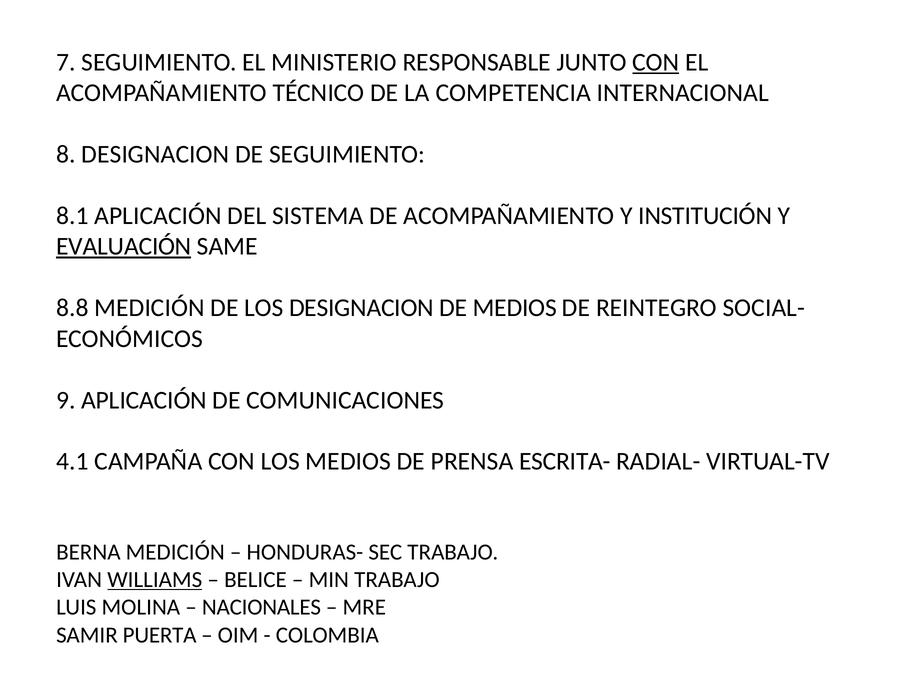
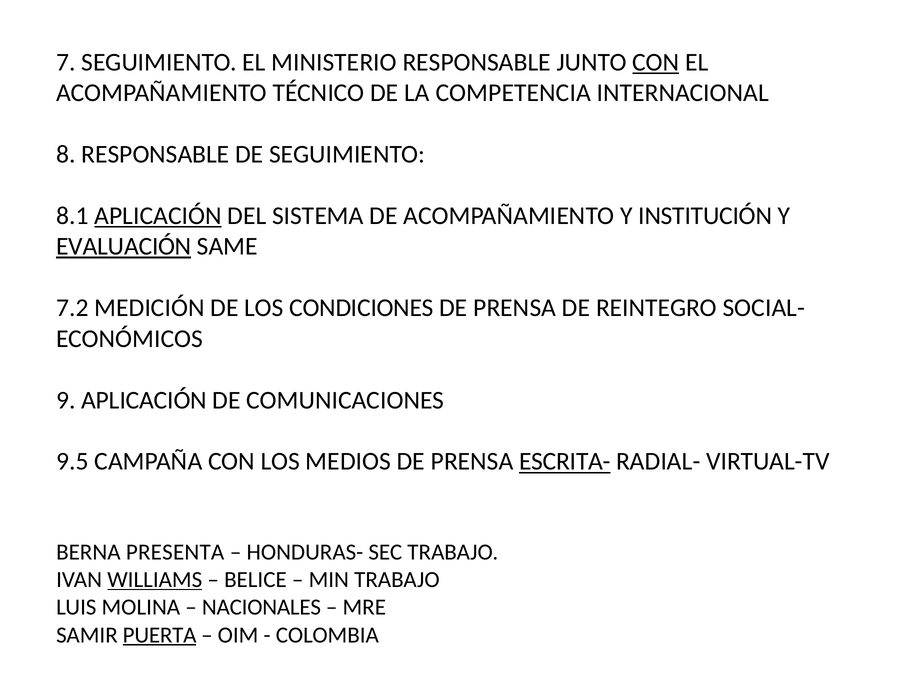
8 DESIGNACION: DESIGNACION -> RESPONSABLE (155, 154)
APLICACIÓN underline: none -> present (158, 216)
8.8: 8.8 -> 7.2 (72, 308)
LOS DESIGNACION: DESIGNACION -> CONDICIONES (361, 308)
MEDIOS: MEDIOS -> PRENSA (515, 308)
4.1: 4.1 -> 9.5 (72, 461)
ESCRITA- underline: none -> present (565, 461)
BERNA MEDICIÓN: MEDICIÓN -> PRESENTA (175, 552)
PUERTA underline: none -> present (160, 635)
